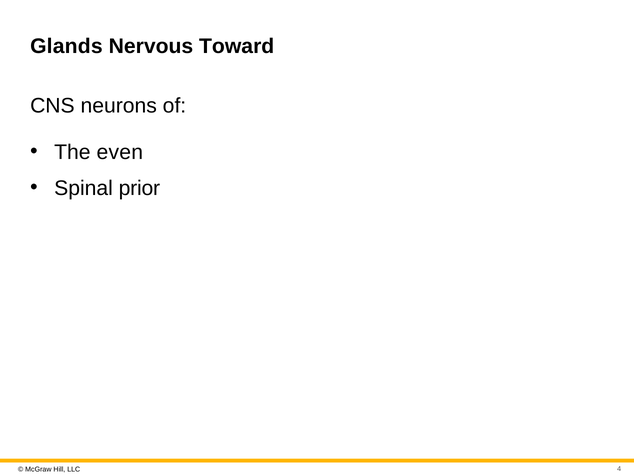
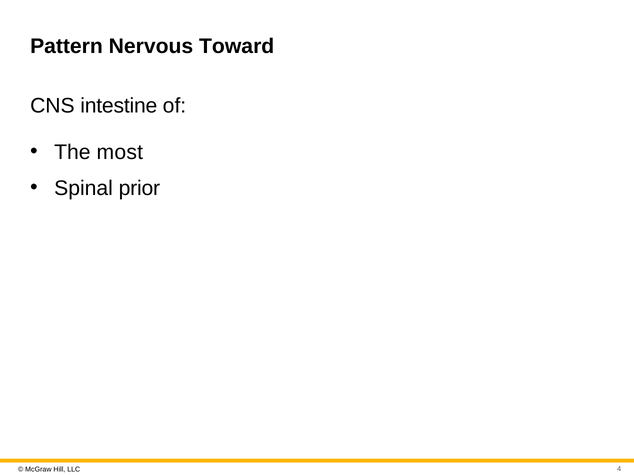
Glands: Glands -> Pattern (66, 46)
neurons: neurons -> intestine (119, 106)
even: even -> most (120, 152)
